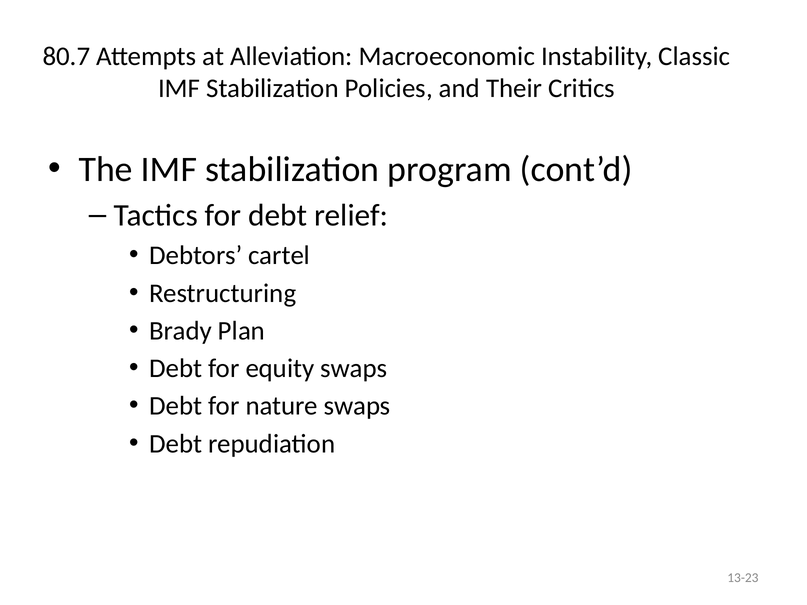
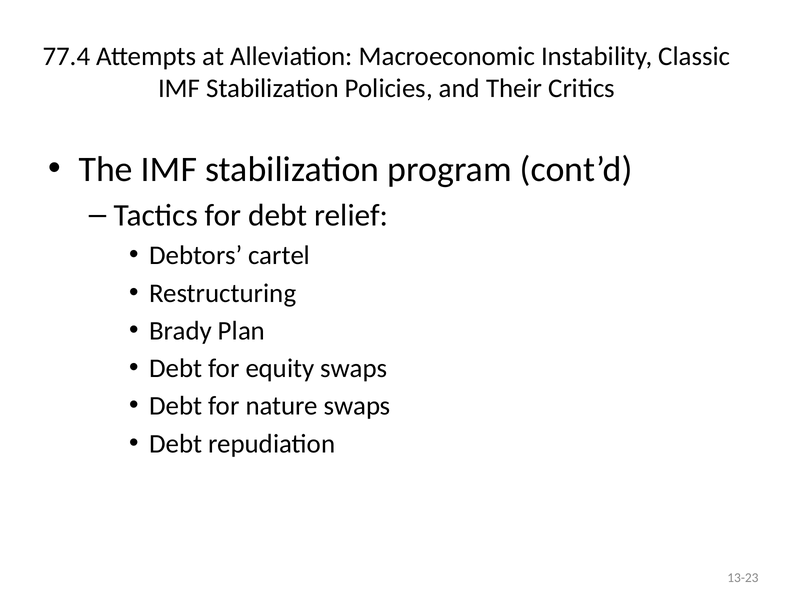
80.7: 80.7 -> 77.4 (66, 56)
